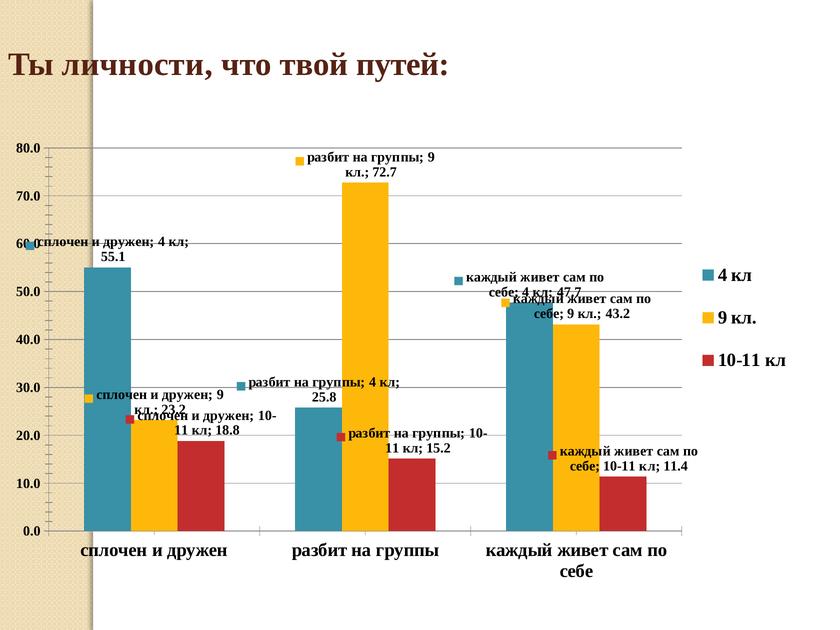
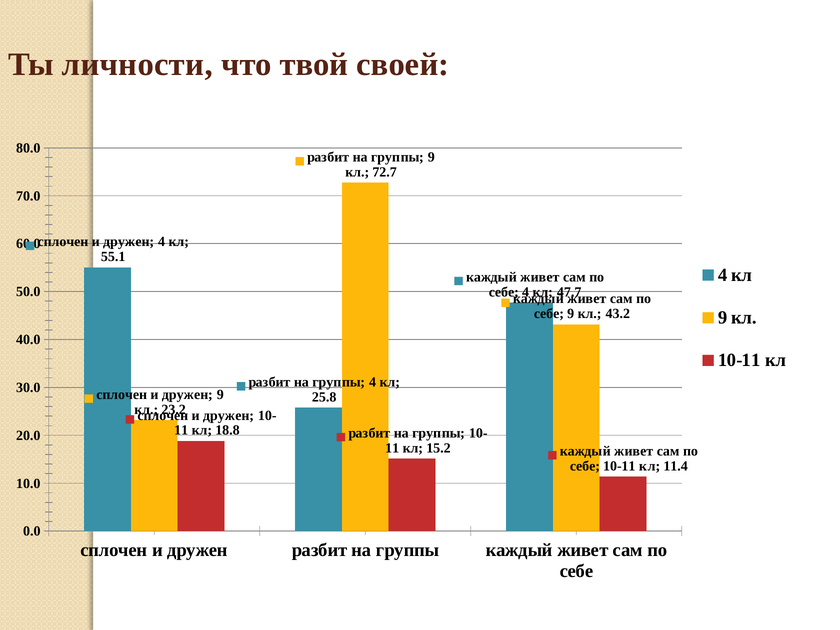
путей: путей -> своей (403, 65)
